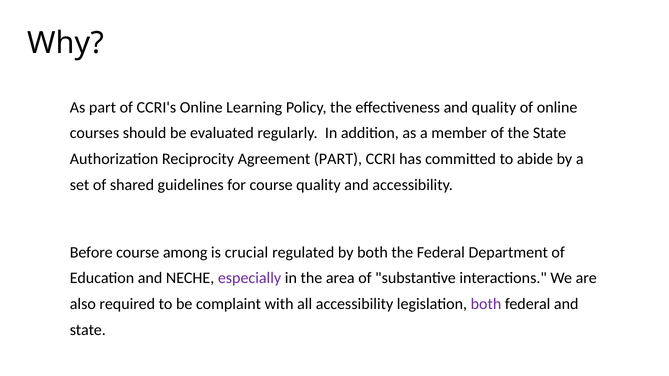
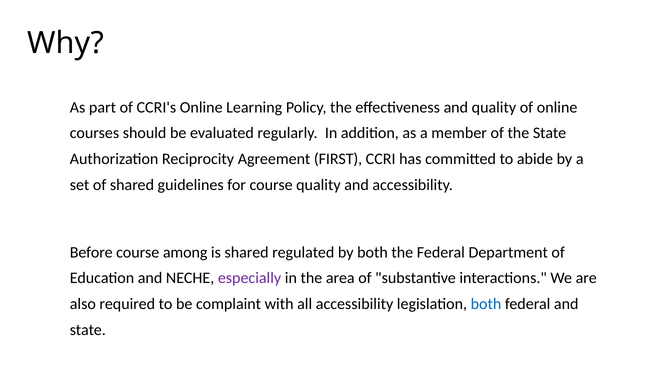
Agreement PART: PART -> FIRST (338, 159)
is crucial: crucial -> shared (247, 252)
both colour: purple -> blue (486, 304)
